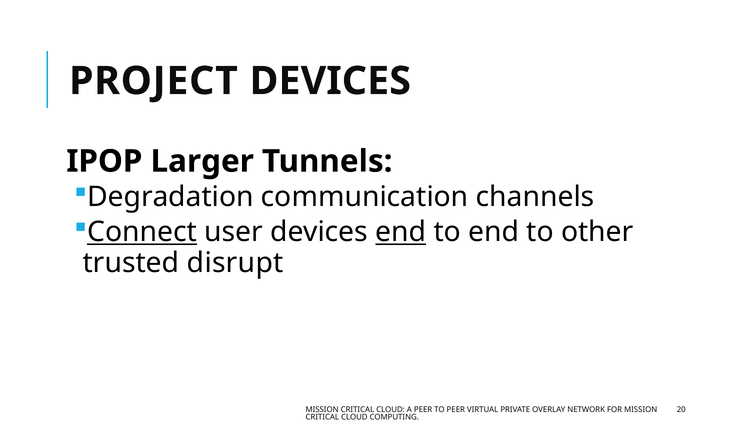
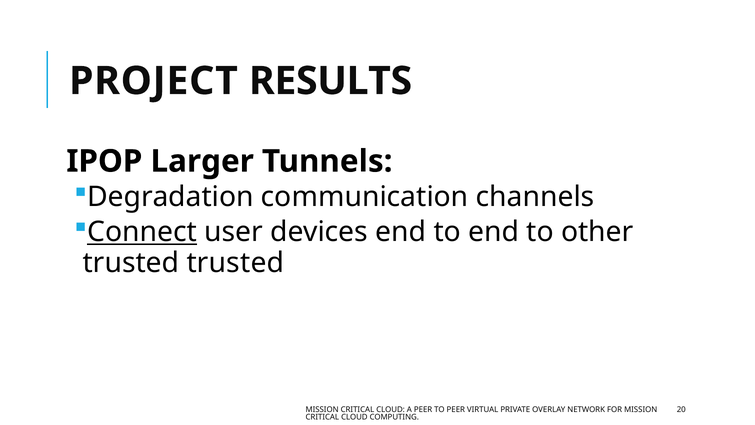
PROJECT DEVICES: DEVICES -> RESULTS (331, 81)
end underline: present -> none (401, 232)
trusted disrupt: disrupt -> trusted (235, 263)
